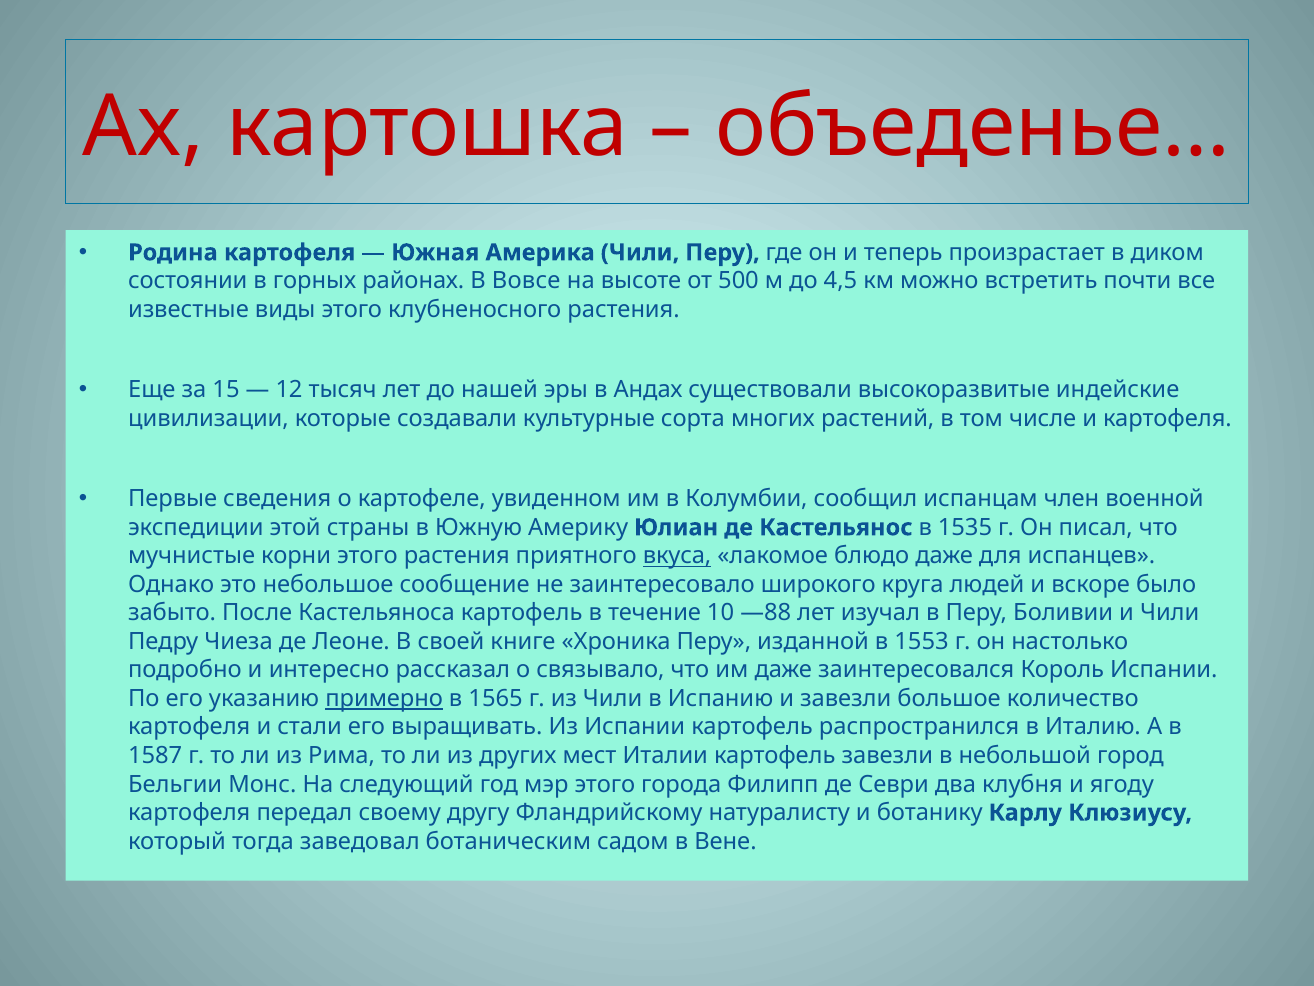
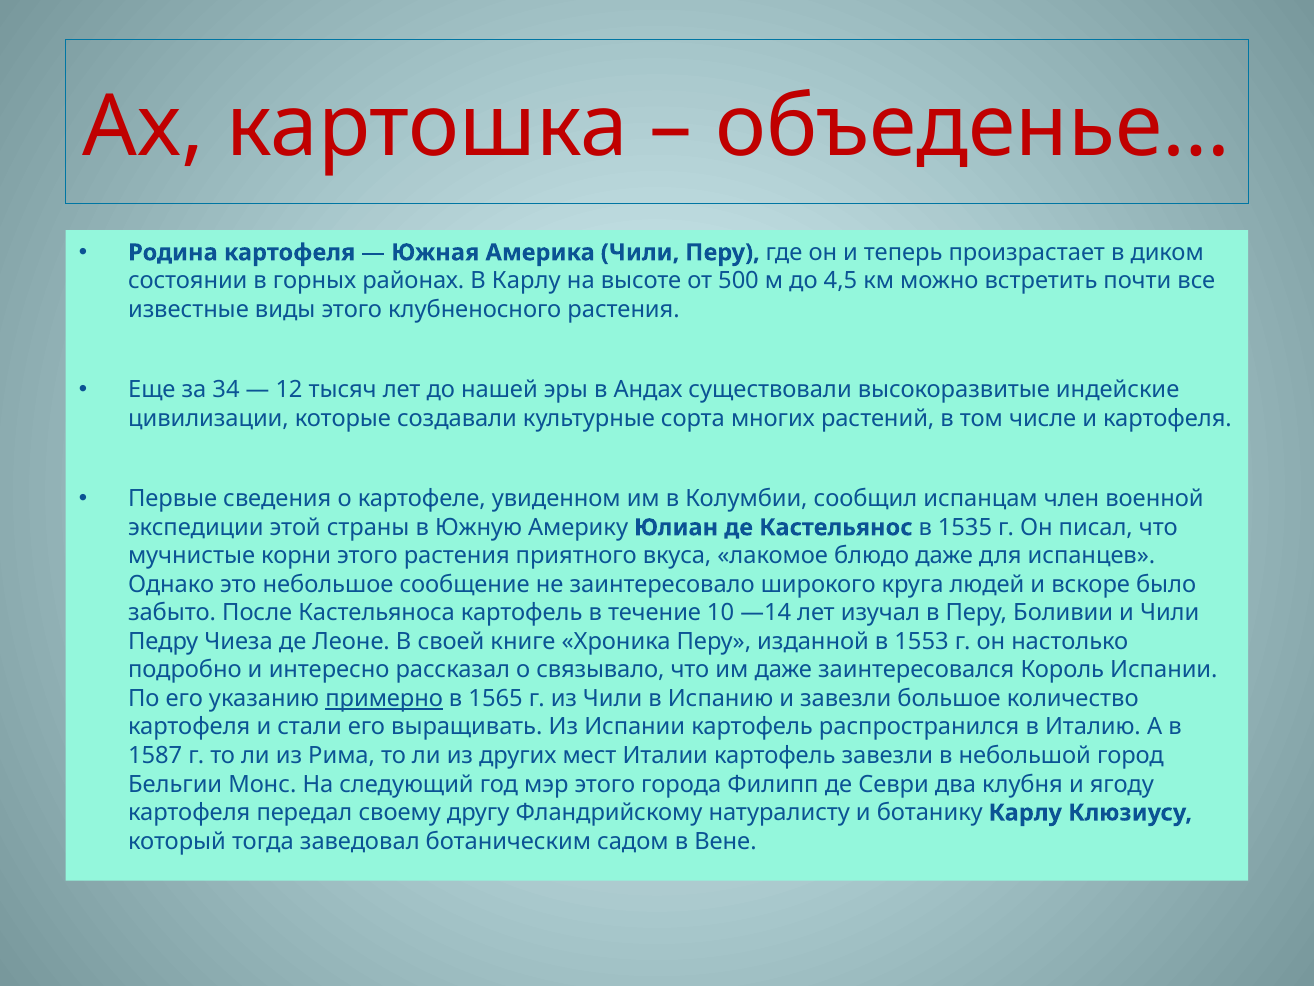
В Вовсе: Вовсе -> Карлу (526, 281)
15: 15 -> 34 (226, 390)
вкуса underline: present -> none (677, 556)
—88: —88 -> —14 (766, 613)
